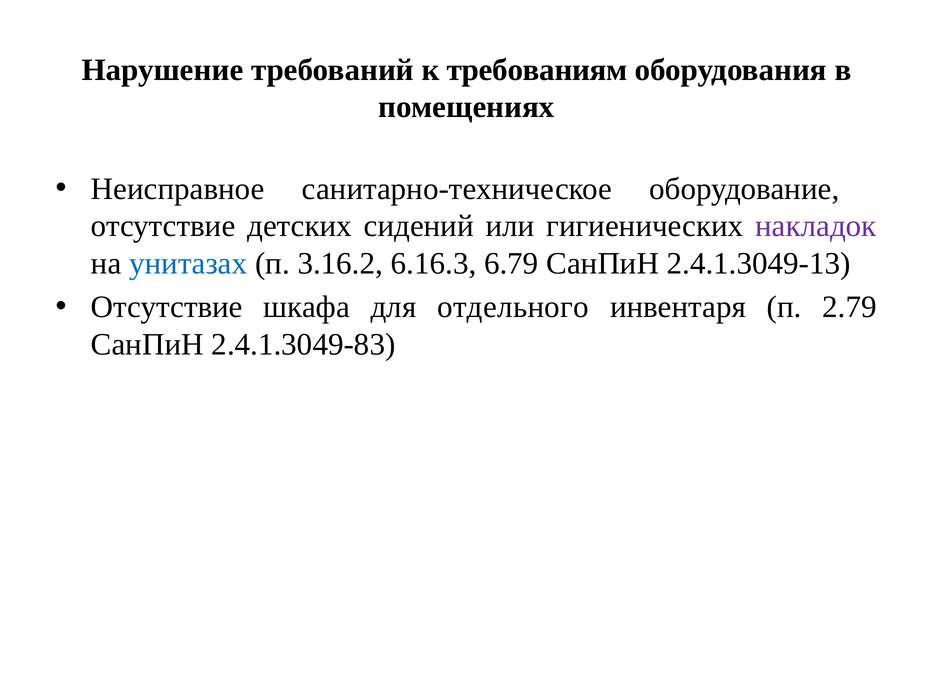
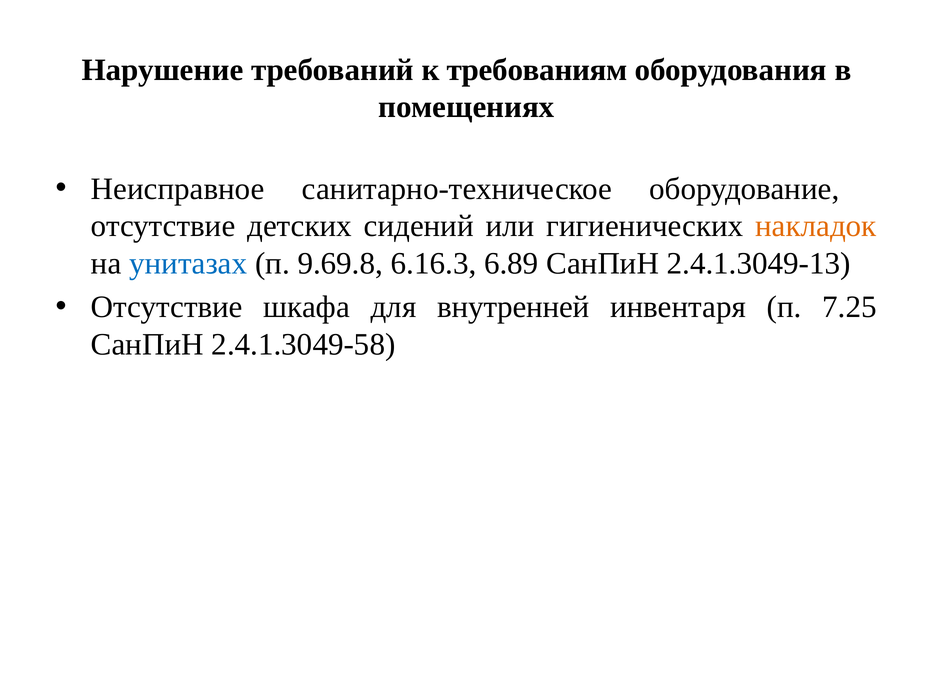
накладок colour: purple -> orange (816, 226)
3.16.2: 3.16.2 -> 9.69.8 (340, 263)
6.79: 6.79 -> 6.89 (511, 263)
отдельного: отдельного -> внутренней (513, 307)
2.79: 2.79 -> 7.25 (850, 307)
2.4.1.3049-83: 2.4.1.3049-83 -> 2.4.1.3049-58 (303, 344)
